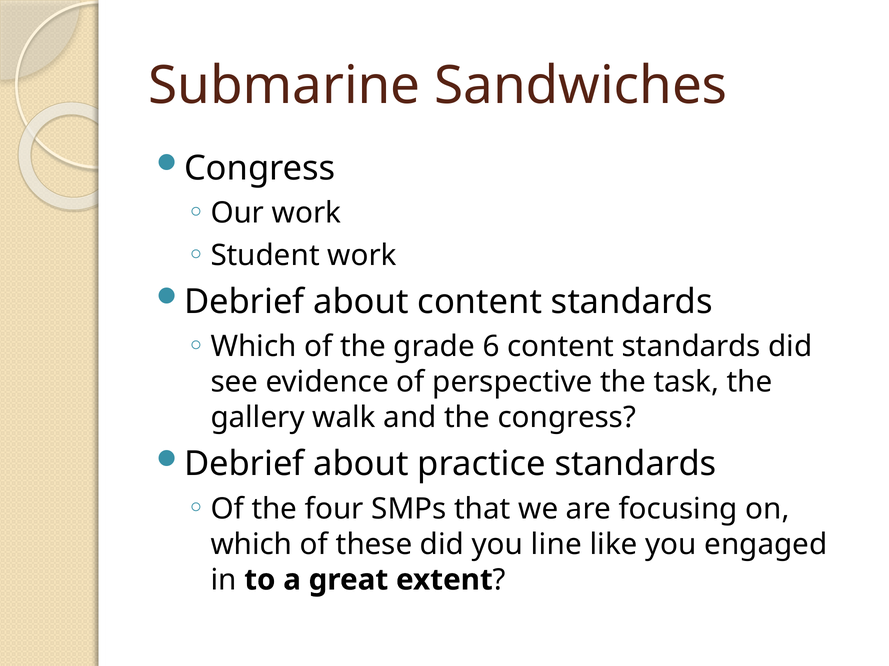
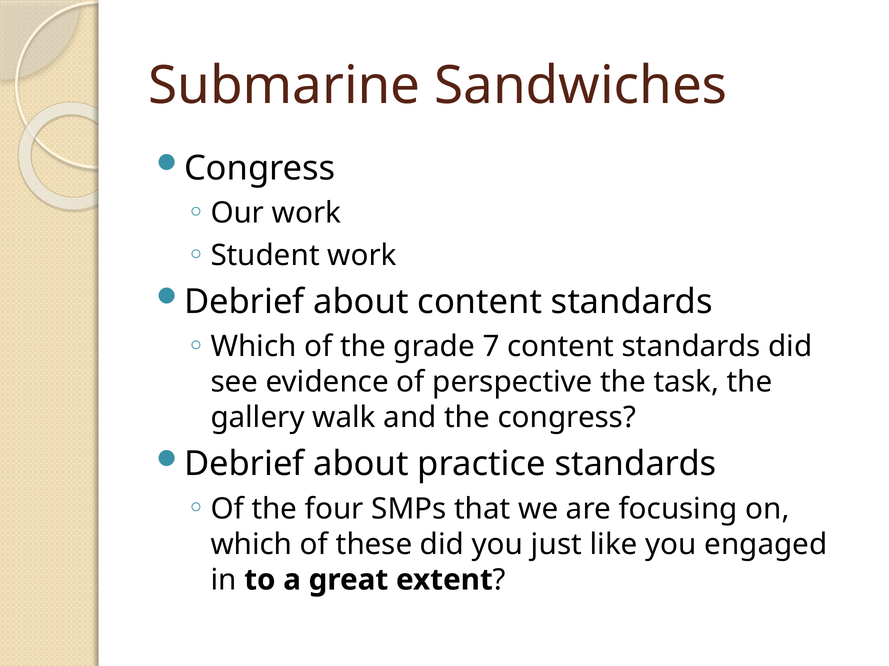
6: 6 -> 7 (491, 347)
line: line -> just (556, 545)
